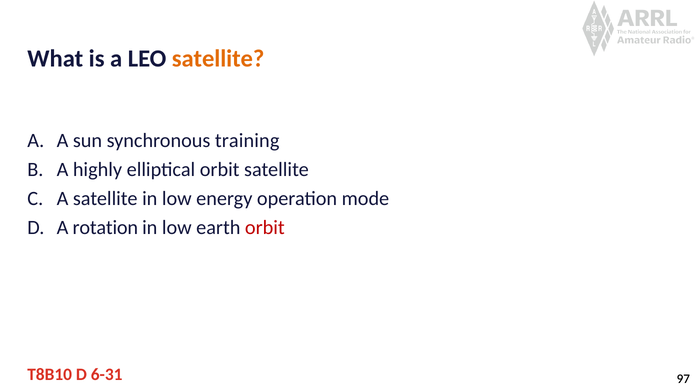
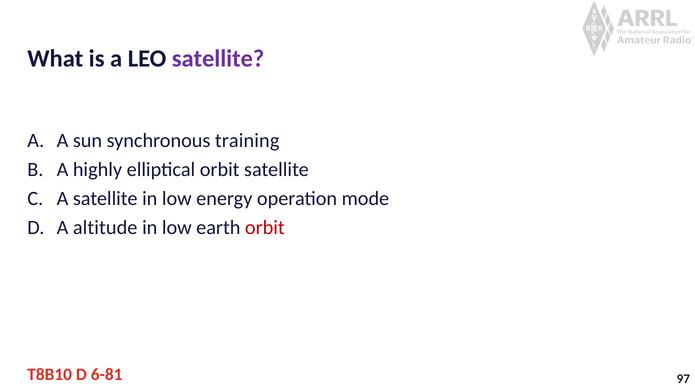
satellite colour: orange -> purple (218, 58)
rotation: rotation -> altitude (105, 228)
6-31: 6-31 -> 6-81 (107, 374)
